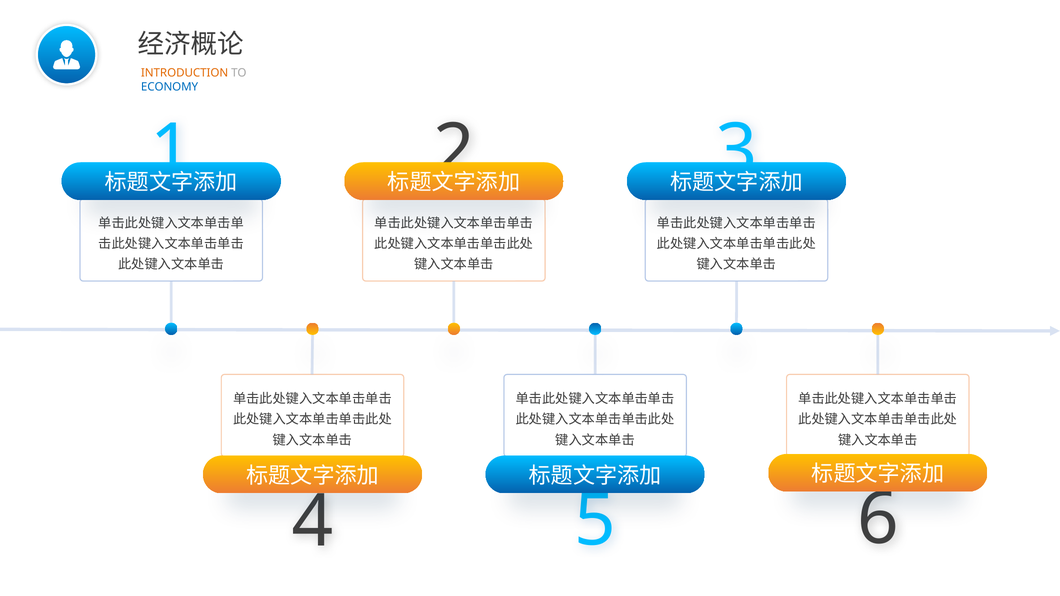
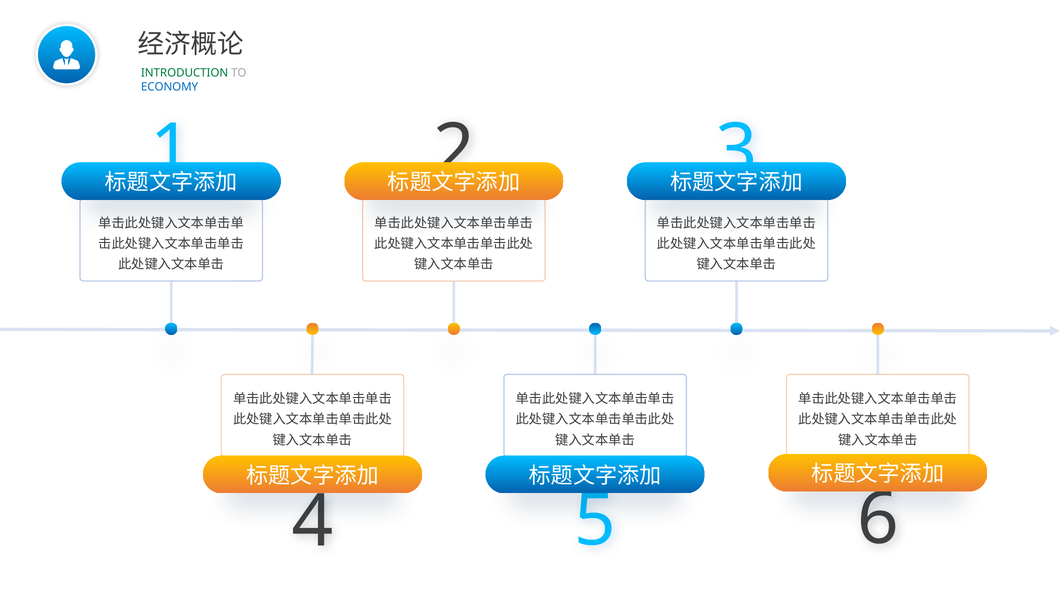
INTRODUCTION colour: orange -> green (185, 73)
